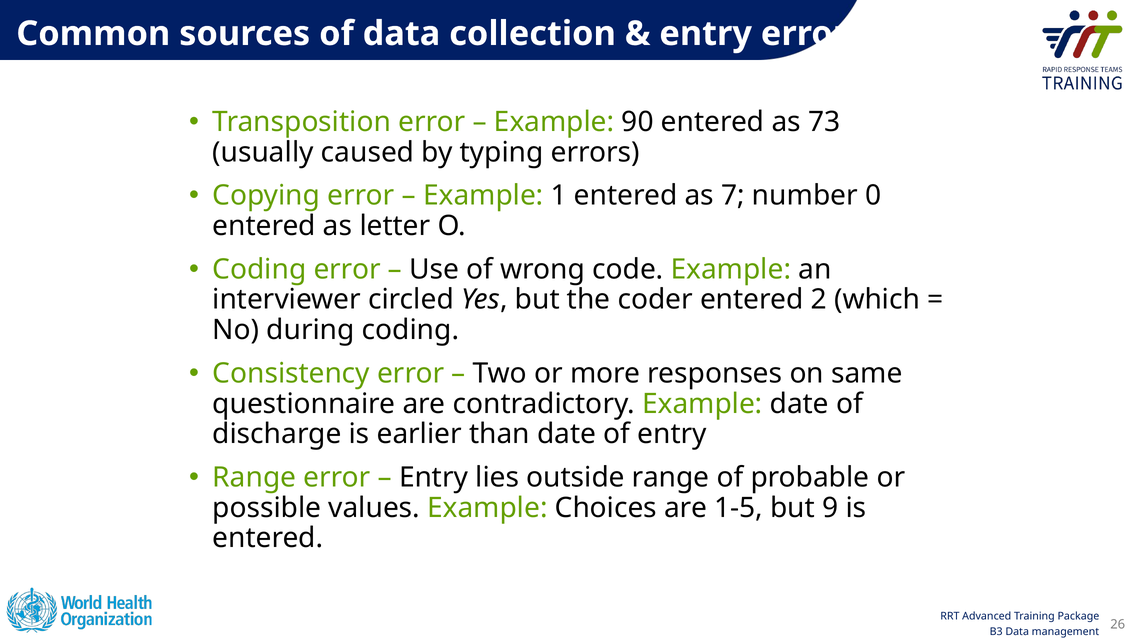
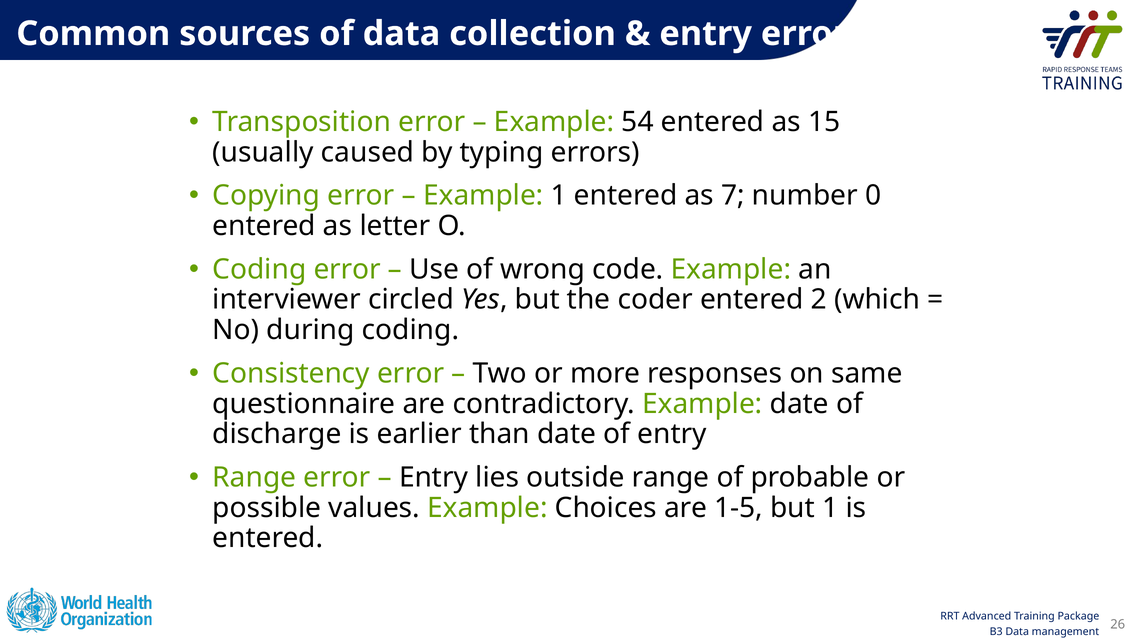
90: 90 -> 54 (638, 122)
73: 73 -> 15 (824, 122)
but 9: 9 -> 1 (830, 507)
